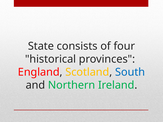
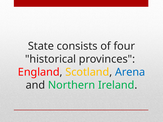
South: South -> Arena (130, 72)
